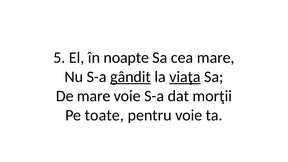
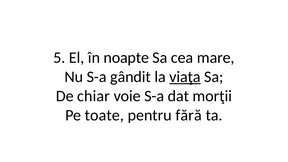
gândit underline: present -> none (130, 77)
De mare: mare -> chiar (94, 96)
pentru voie: voie -> fără (189, 115)
